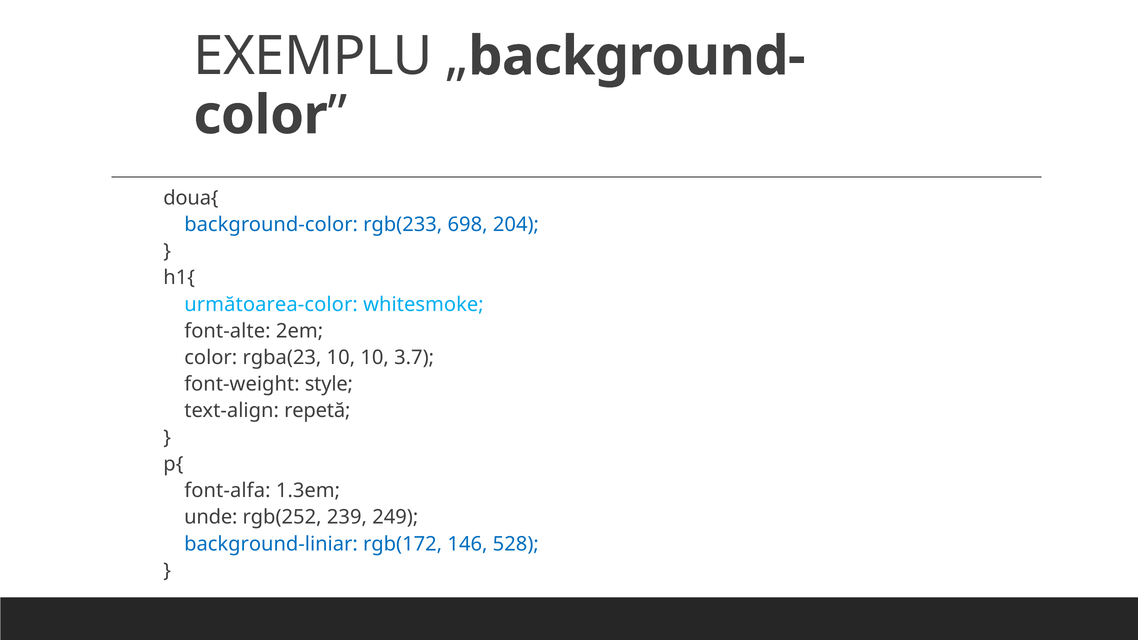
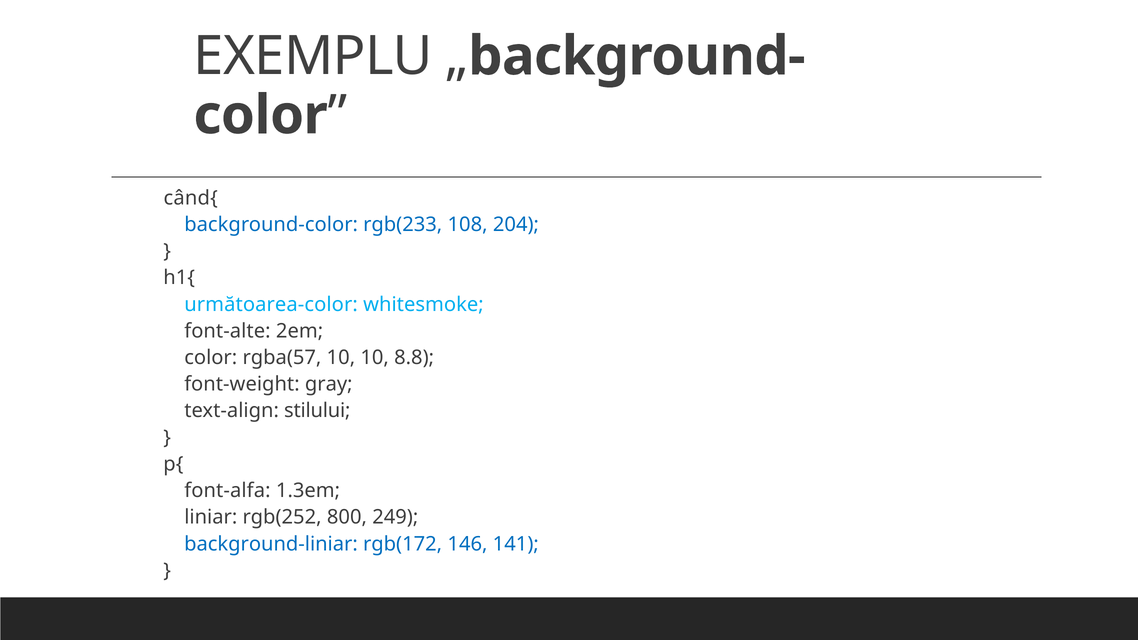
doua{: doua{ -> când{ (191, 198)
698: 698 -> 108 (468, 225)
rgba(23: rgba(23 -> rgba(57 (282, 358)
3.7: 3.7 -> 8.8 (414, 358)
style: style -> gray (329, 384)
repetă: repetă -> stilului (317, 411)
unde: unde -> liniar (211, 517)
239: 239 -> 800 (347, 517)
528: 528 -> 141 (516, 544)
